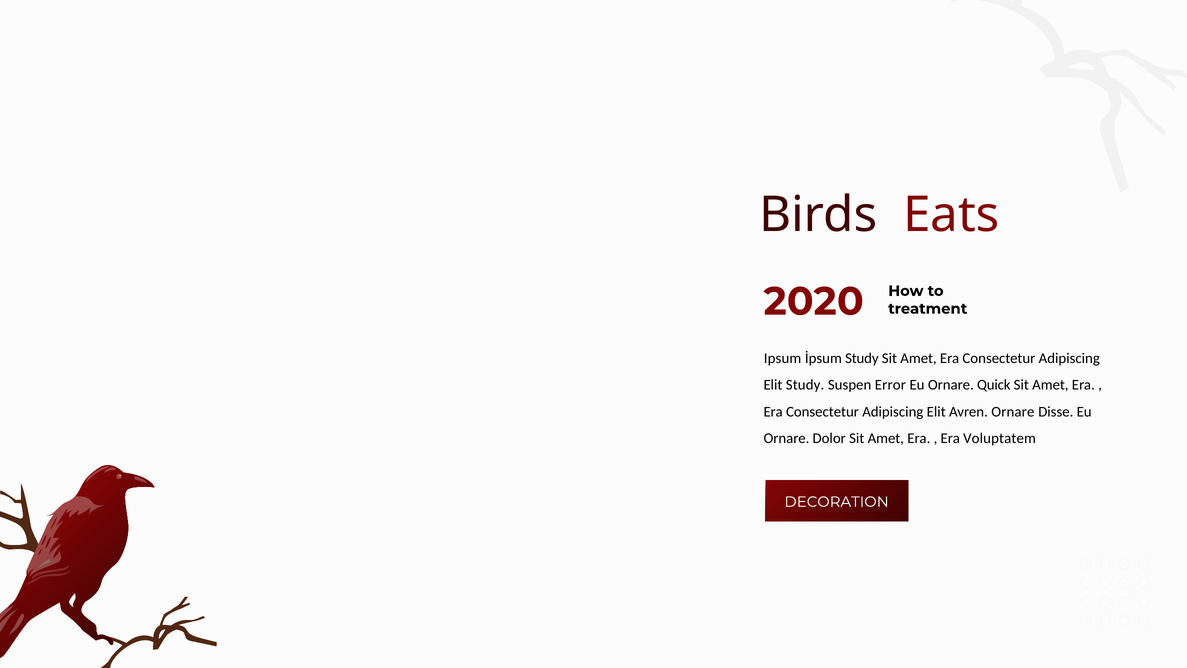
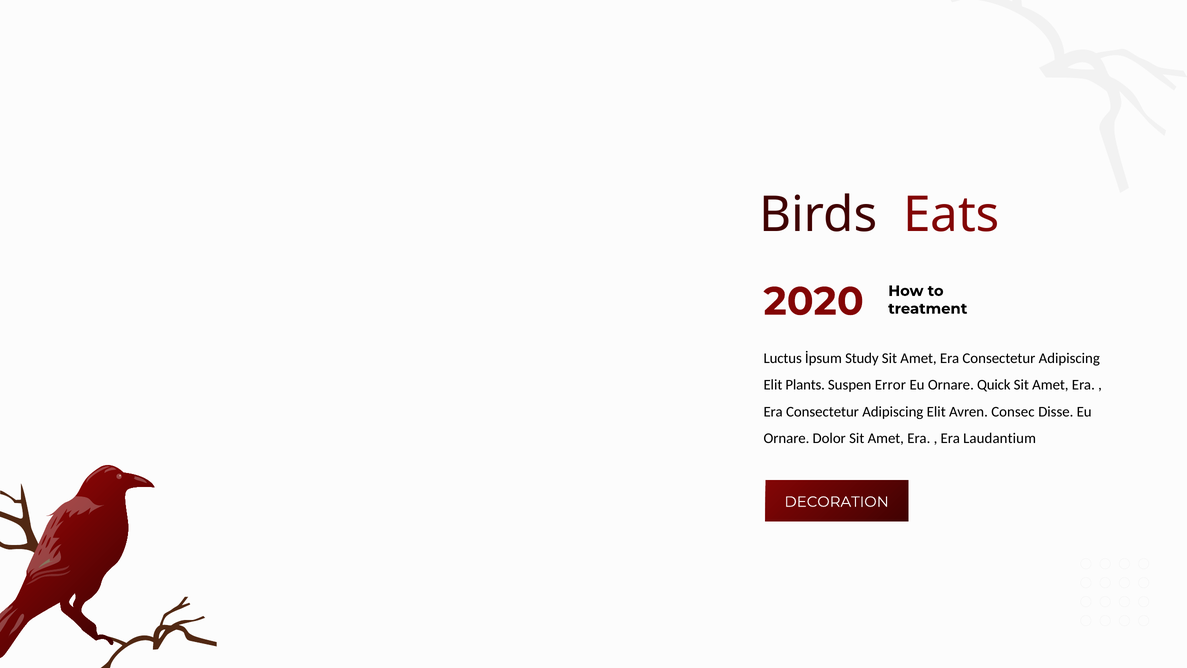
Ipsum: Ipsum -> Luctus (783, 358)
Elit Study: Study -> Plants (805, 385)
Avren Ornare: Ornare -> Consec (1013, 412)
Voluptatem: Voluptatem -> Laudantium (1000, 438)
